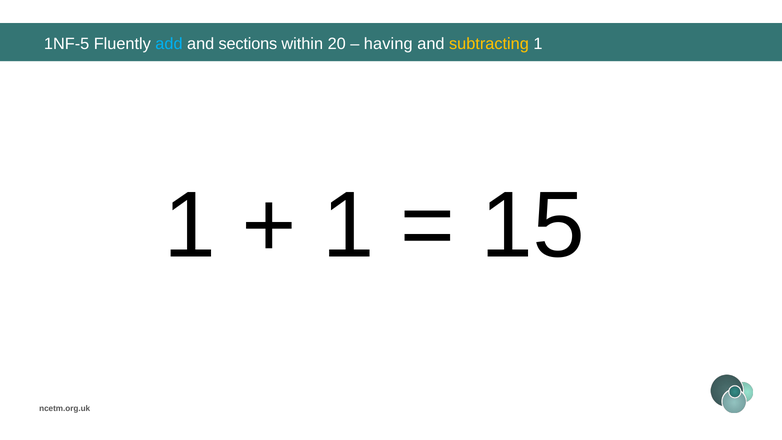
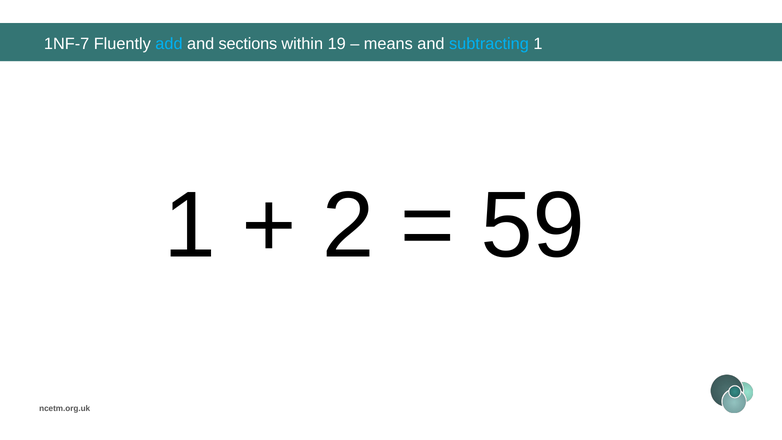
1NF-5: 1NF-5 -> 1NF-7 (67, 44)
20: 20 -> 19 (337, 44)
having: having -> means (388, 44)
subtracting colour: yellow -> light blue (489, 44)
1: 1 -> 2 (348, 226)
15: 15 -> 59 (533, 226)
